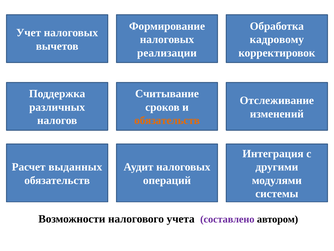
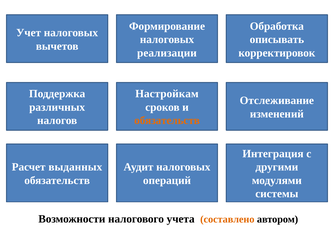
кадровому: кадровому -> описывать (277, 39)
Считывание: Считывание -> Настройкам (167, 94)
составлено colour: purple -> orange (227, 219)
